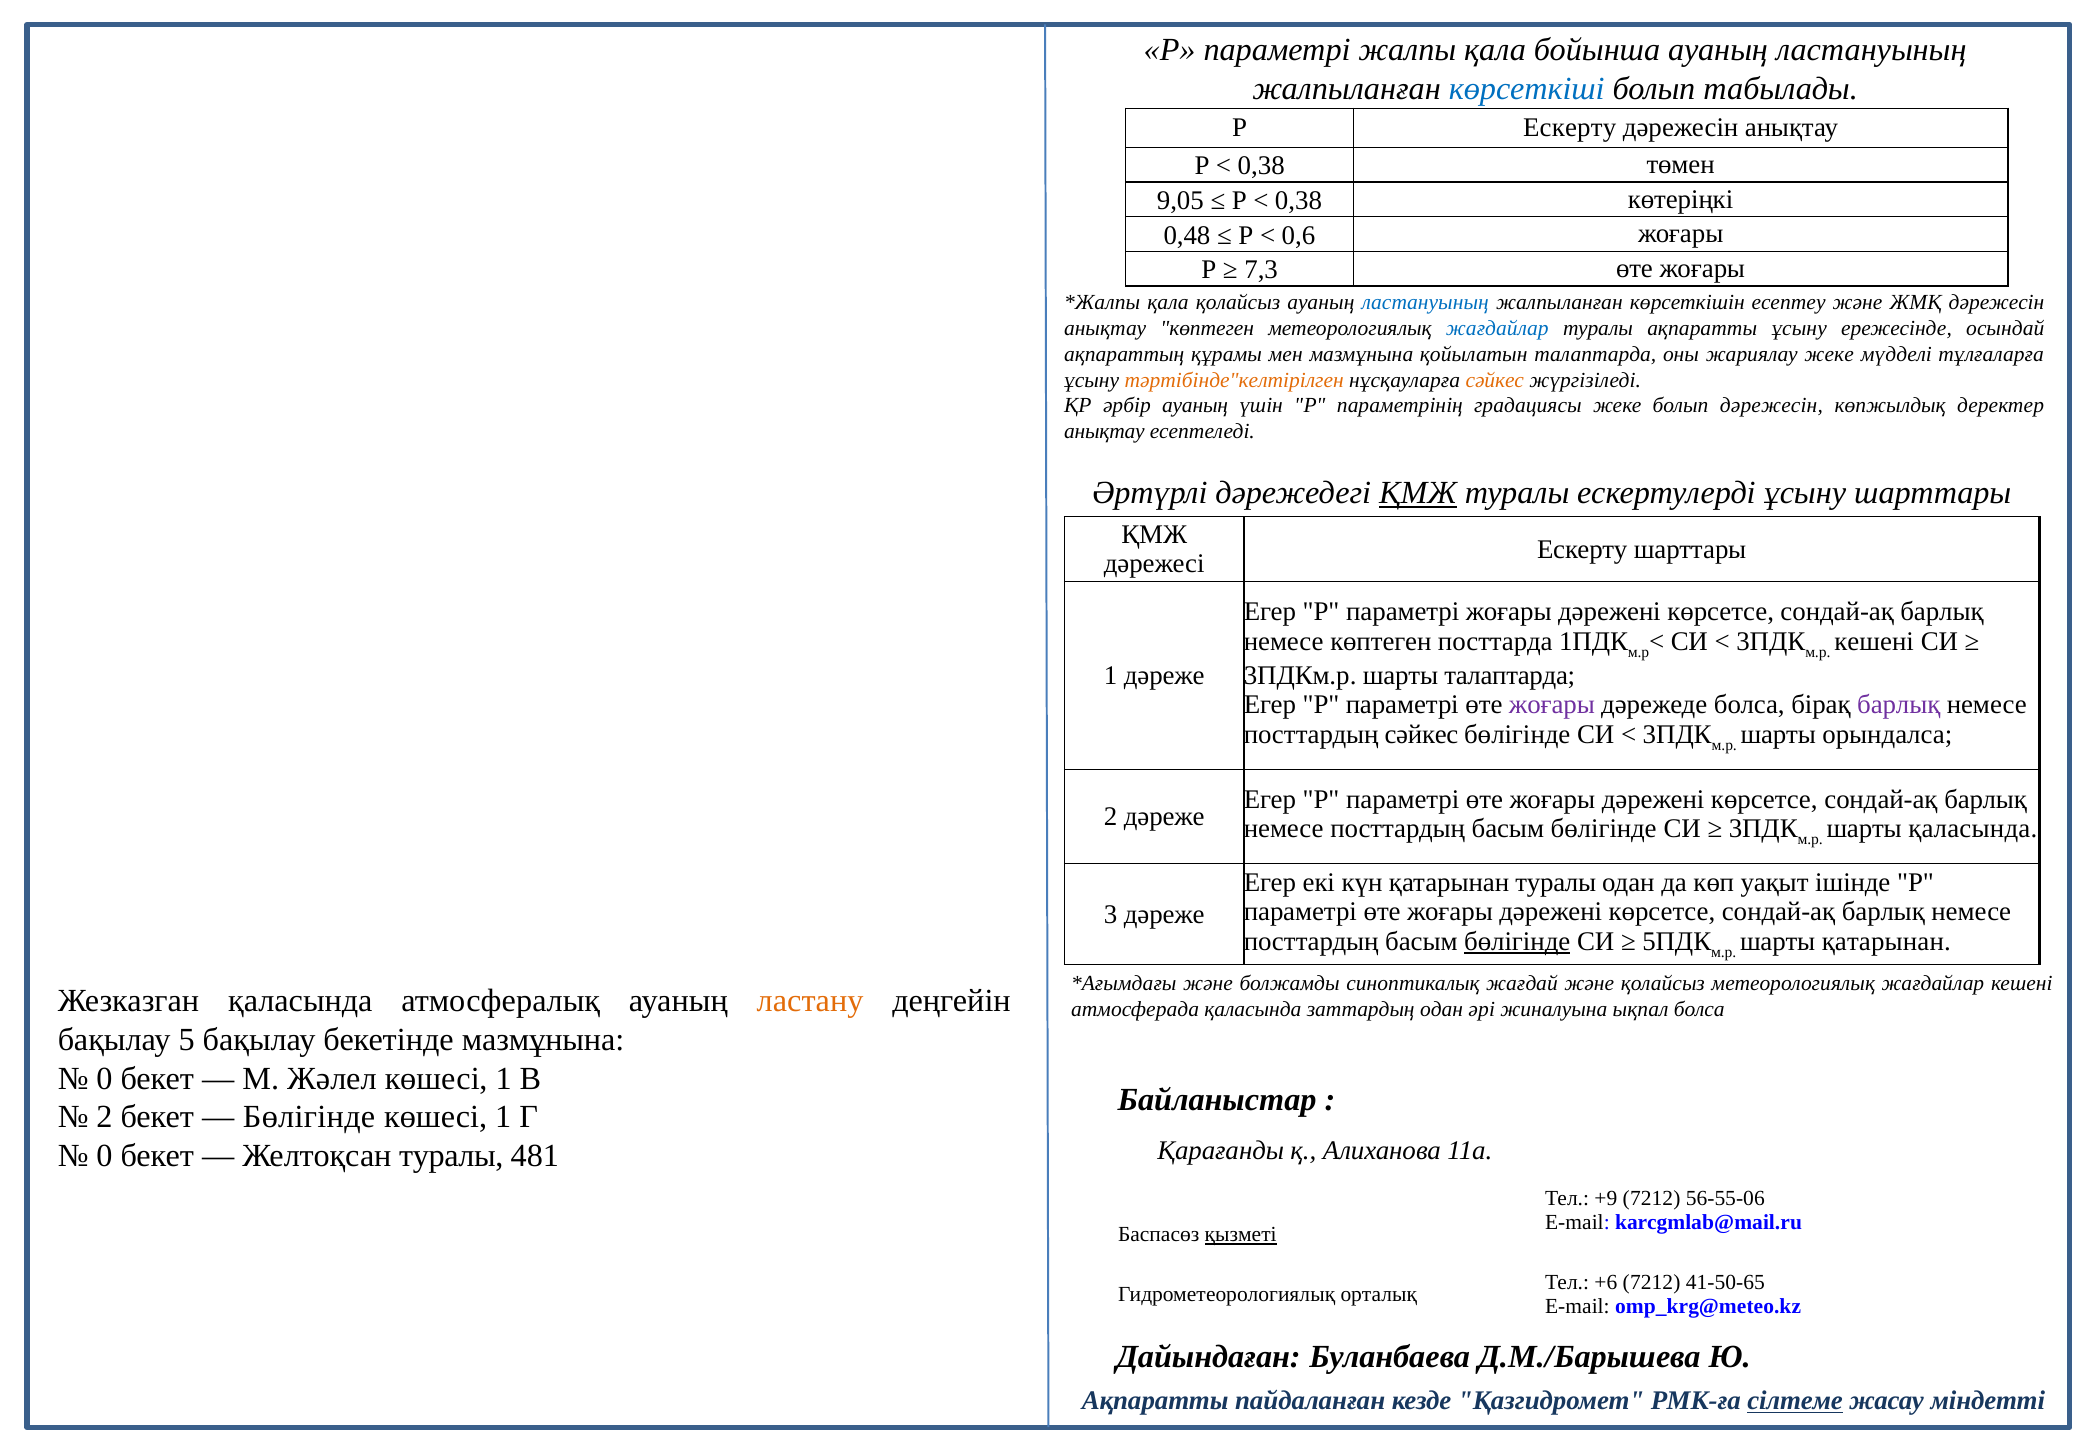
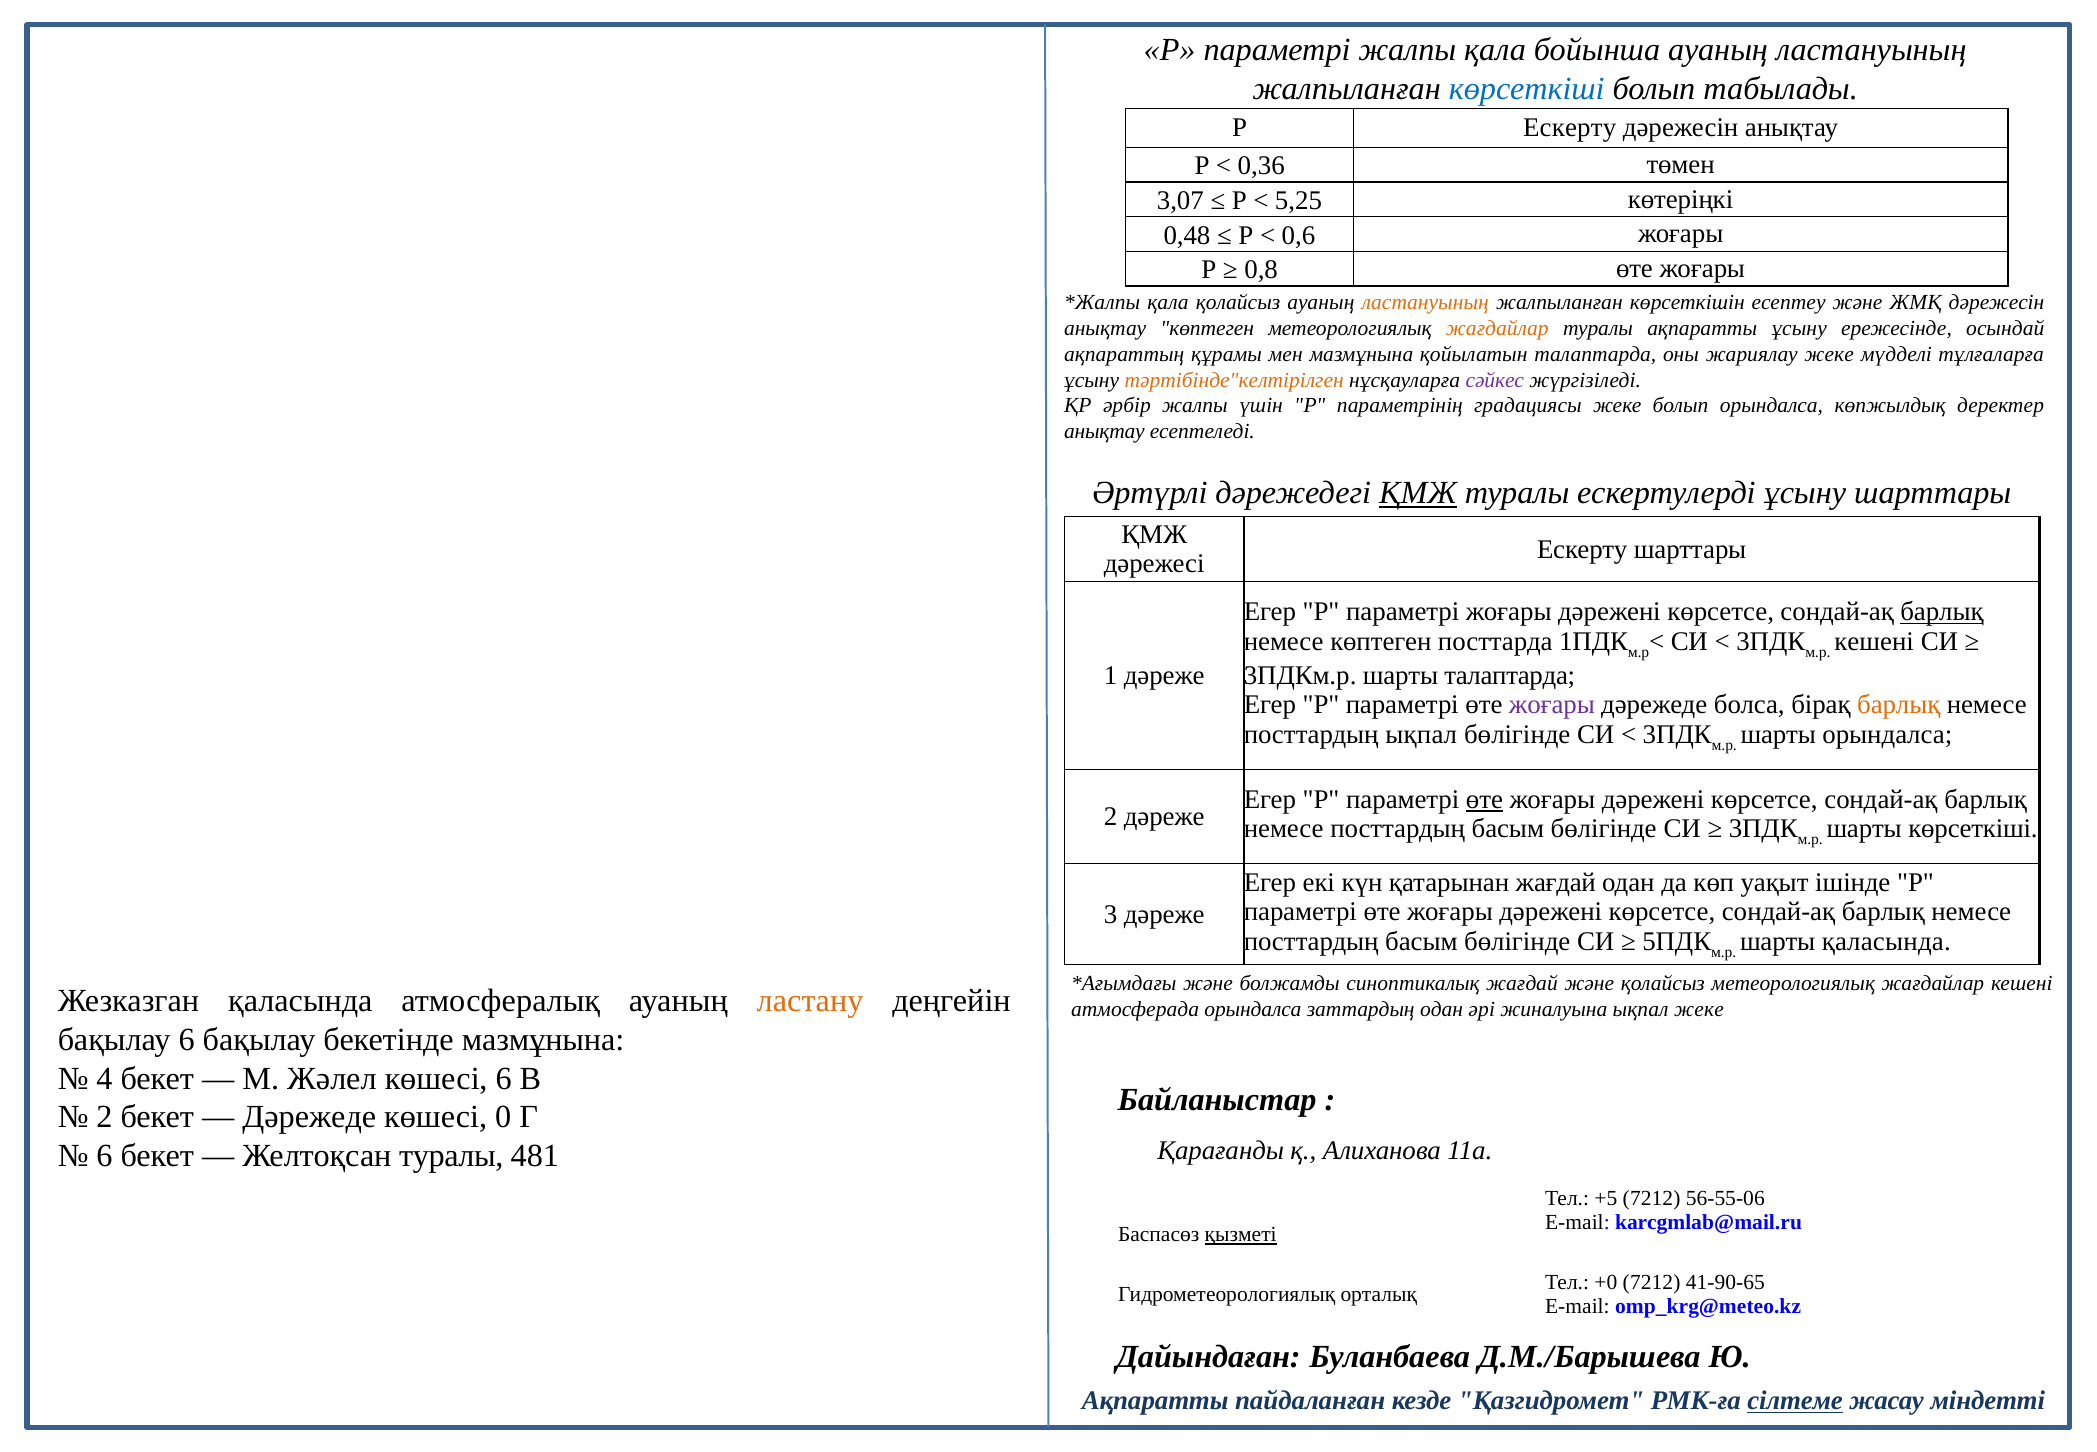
0,38: 0,38 -> 0,36 (1261, 166)
9,05: 9,05 -> 3,07 (1180, 201)
0,38: 0,38 -> 5,25 (1298, 201)
7,3: 7,3 -> 0,8 (1261, 270)
ластануының colour: blue -> orange (1425, 303)
жағдайлар colour: blue -> orange (1497, 328)
сәйкес colour: orange -> purple (1495, 380)
әрбір ауаның: ауаның -> жалпы (1195, 406)
болып дәрежесін: дәрежесін -> орындалса (1771, 406)
барлық underline: none -> present (1942, 612)
барлық colour: purple -> orange (1899, 705)
посттардың сәйкес: сәйкес -> ықпал (1421, 735)
өте underline: none -> present (1484, 799)
шарты қаласында: қаласында -> көрсеткіші (1973, 829)
қатарынан туралы: туралы -> жағдай (1556, 882)
бөлігінде underline: present -> none (1517, 942)
шарты қатарынан: қатарынан -> қаласында (1886, 942)
атмосферада қаласында: қаласында -> орындалса (1253, 1009)
ықпал болса: болса -> жеке (1699, 1009)
бақылау 5: 5 -> 6 (187, 1039)
0: 0 -> 4 (105, 1078)
Жәлел көшесі 1: 1 -> 6 (504, 1078)
Бөлігінде: Бөлігінде -> Дәрежеде (309, 1117)
1: 1 -> 0 (503, 1117)
0: 0 -> 6 (105, 1156)
+9: +9 -> +5 (1606, 1199)
+6: +6 -> +0 (1606, 1282)
41-50-65: 41-50-65 -> 41-90-65 (1725, 1282)
